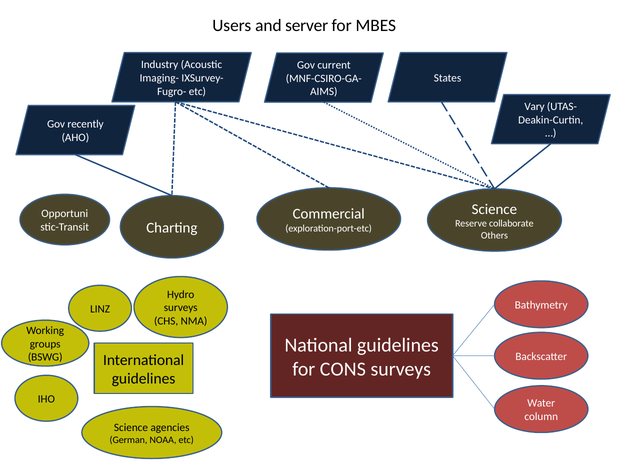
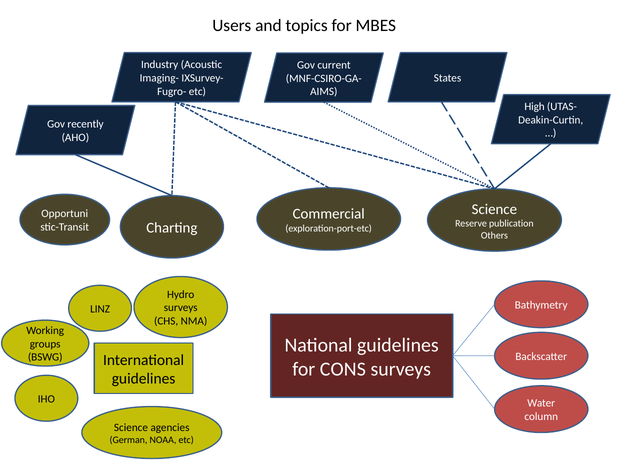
server: server -> topics (307, 25)
Vary: Vary -> High (535, 107)
collaborate: collaborate -> publication (511, 224)
